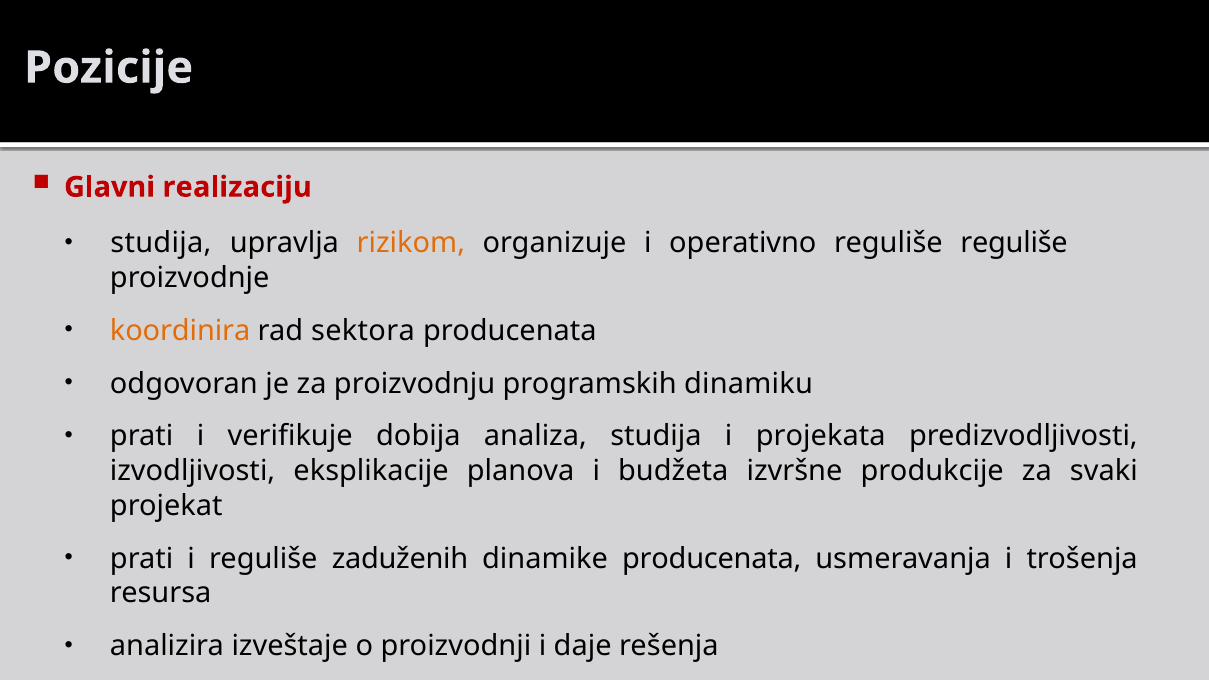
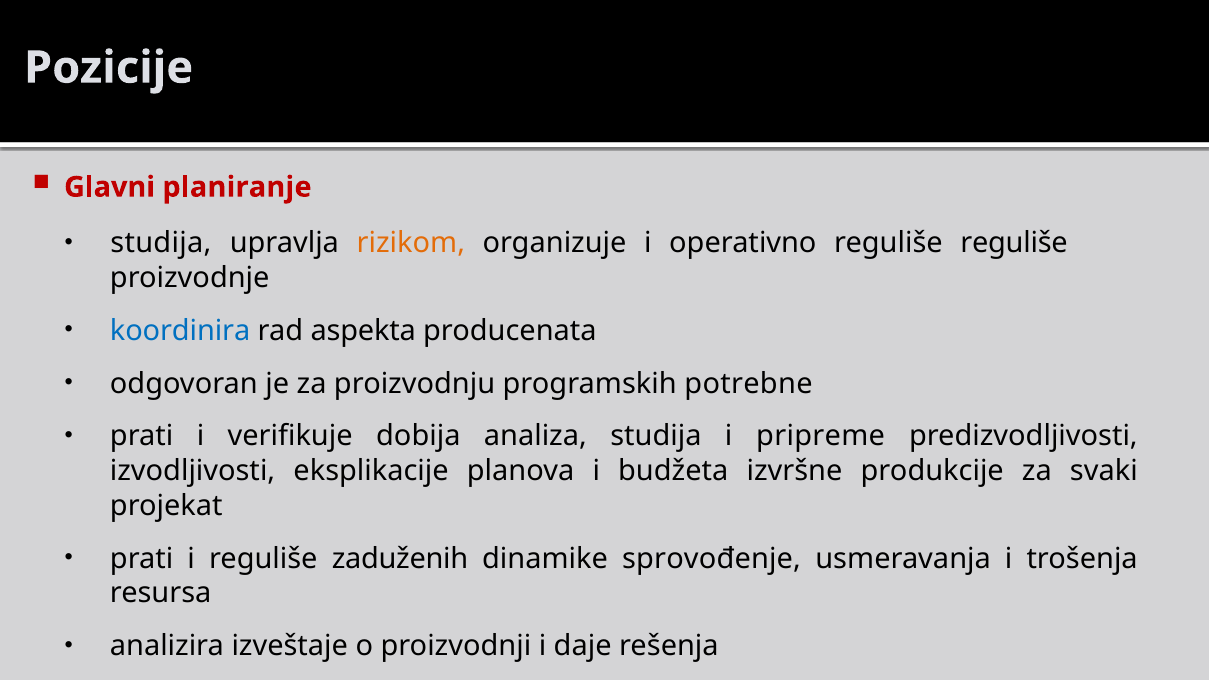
realizaciju: realizaciju -> planiranje (237, 187)
koordinira colour: orange -> blue (180, 331)
sektora: sektora -> aspekta (363, 331)
dinamiku: dinamiku -> potrebne (749, 384)
projekata: projekata -> pripreme (821, 436)
dinamike producenata: producenata -> sprovođenje (712, 559)
